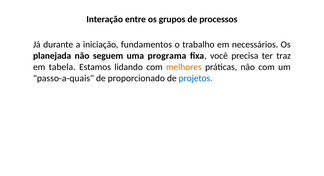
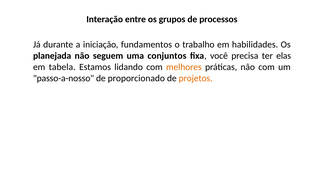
necessários: necessários -> habilidades (255, 44)
programa: programa -> conjuntos (167, 56)
traz: traz -> elas (284, 56)
passo-a-quais: passo-a-quais -> passo-a-nosso (64, 78)
projetos colour: blue -> orange (196, 78)
